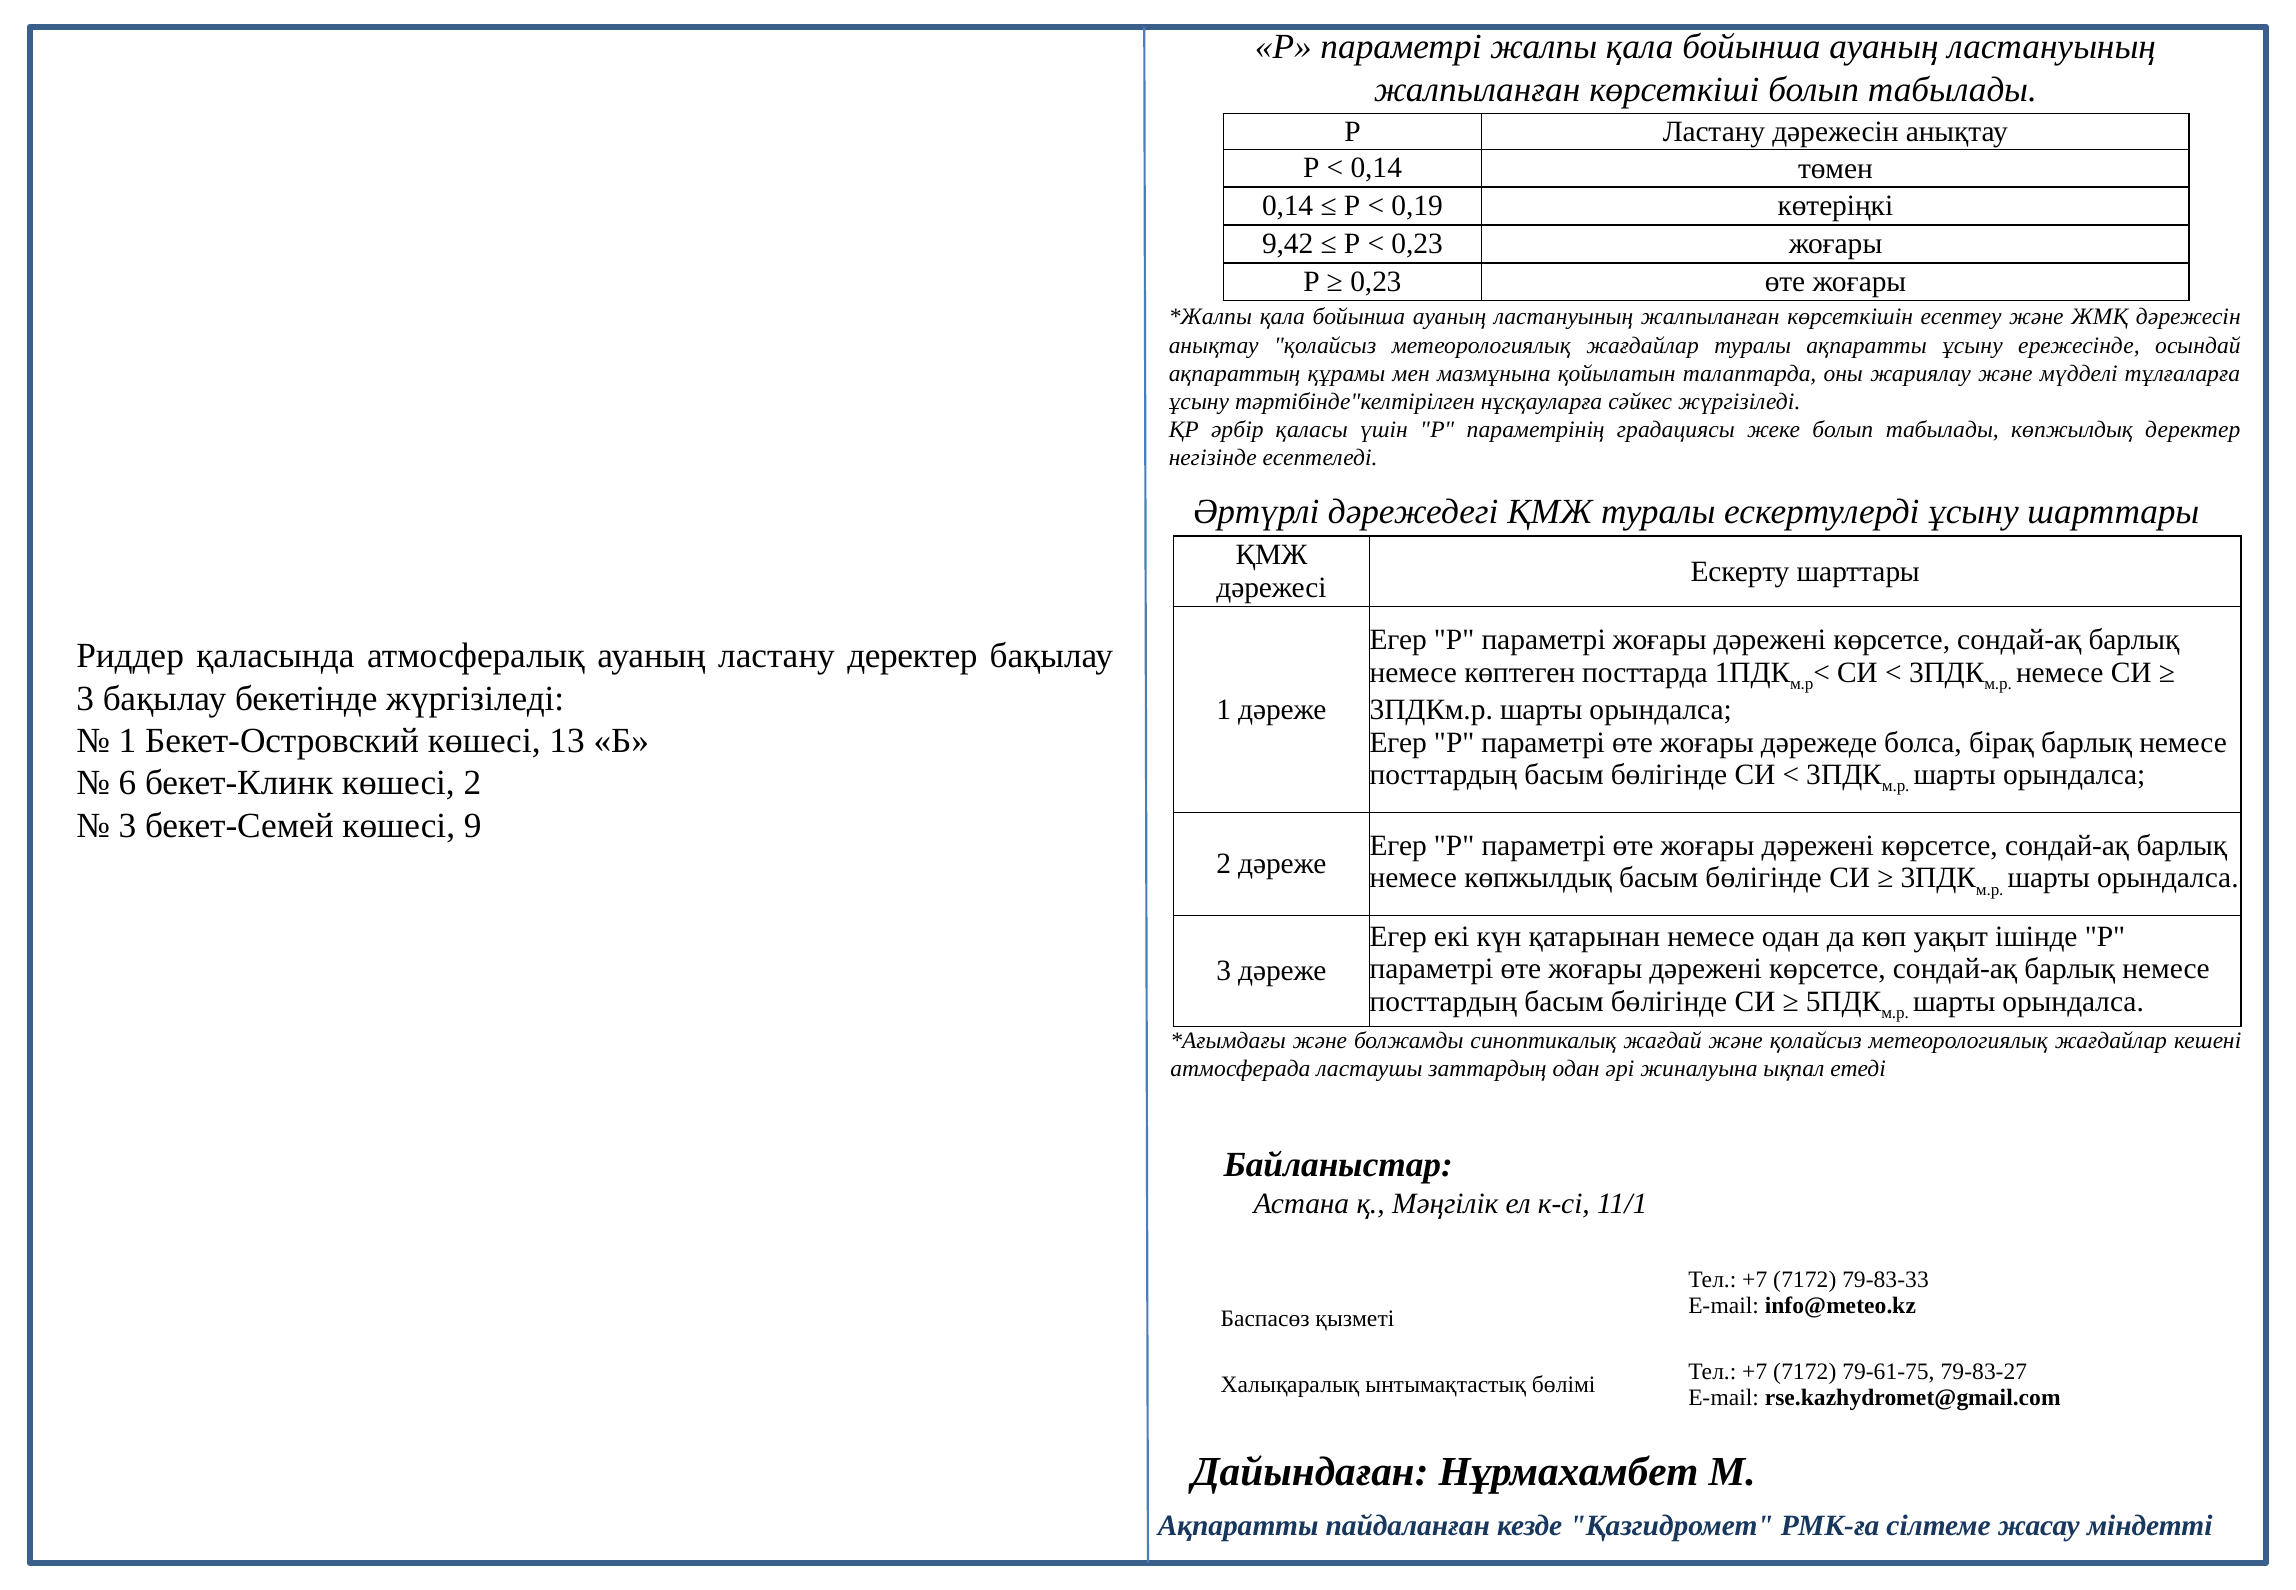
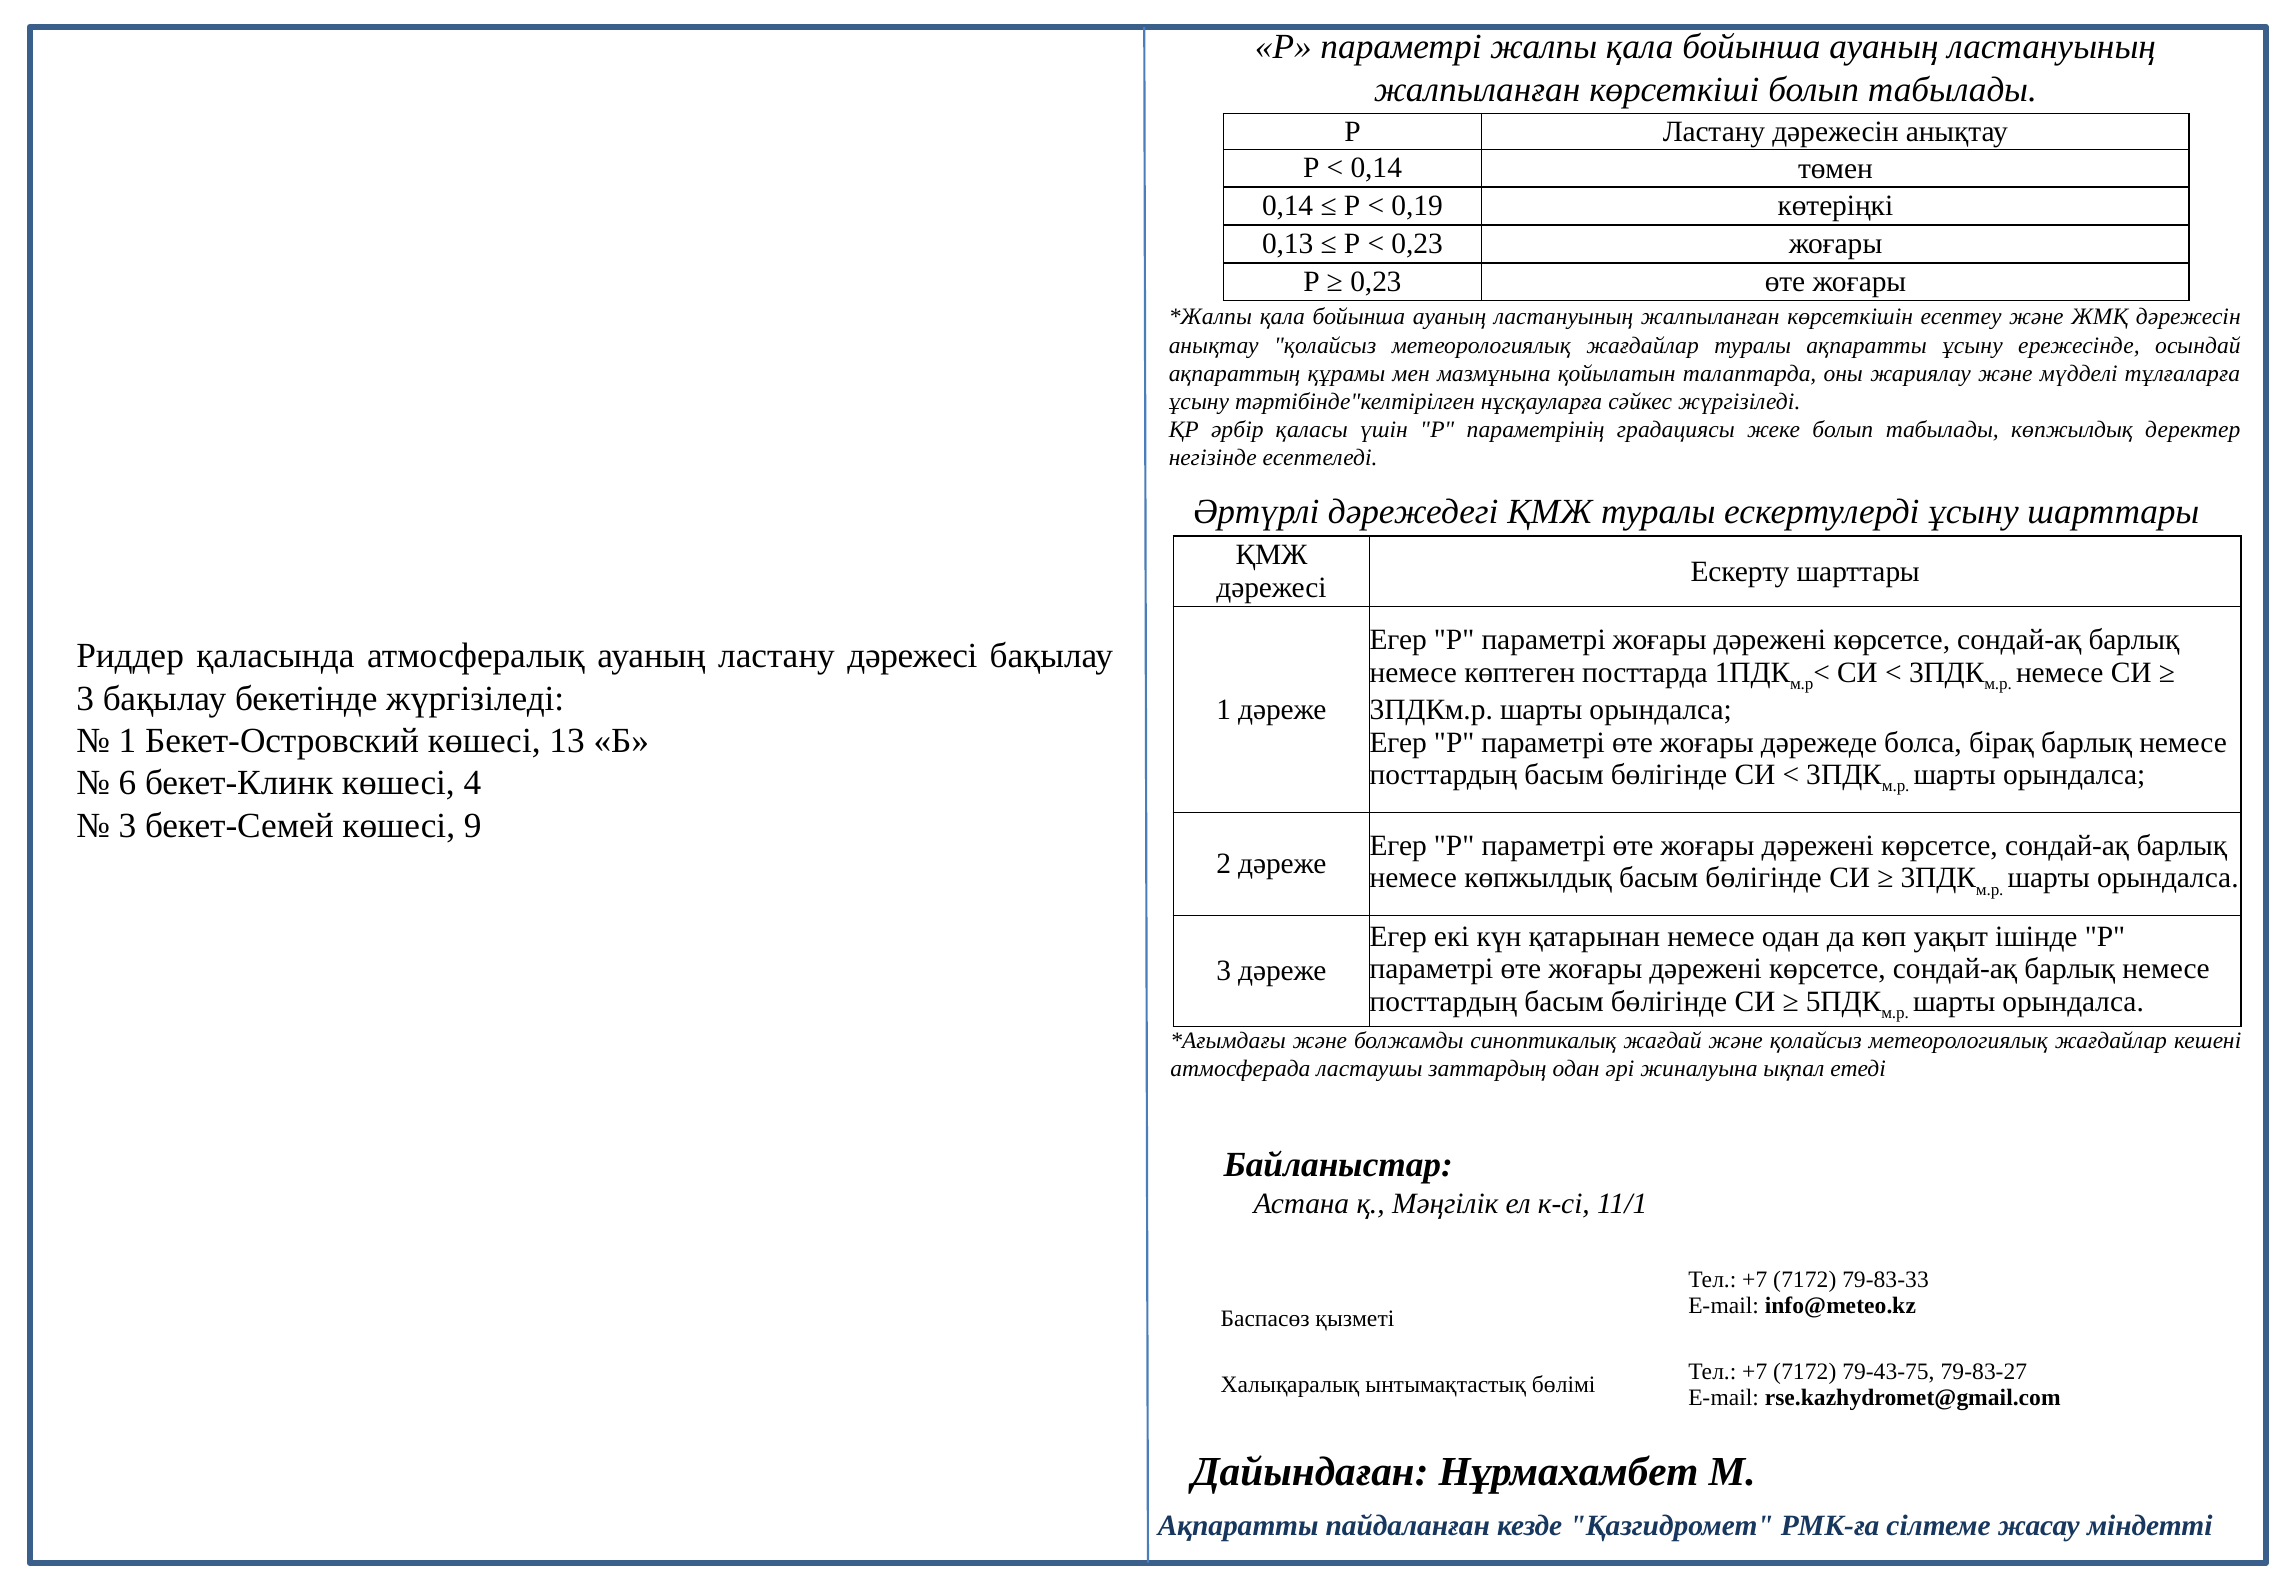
9,42: 9,42 -> 0,13 (1288, 244)
ластану деректер: деректер -> дәрежесі (912, 656)
көшесі 2: 2 -> 4 (472, 783)
79-61-75: 79-61-75 -> 79-43-75 (1888, 1371)
